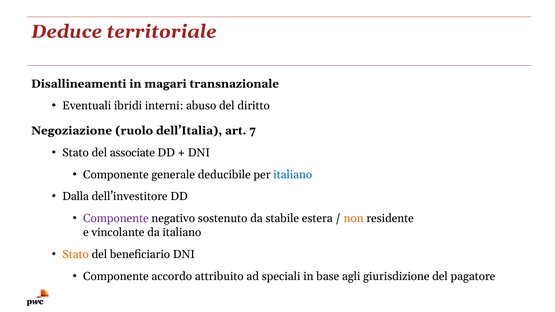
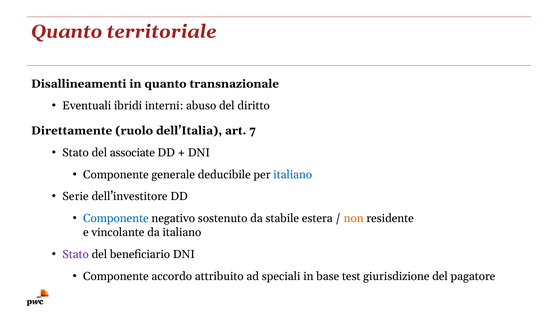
Deduce: Deduce -> Quanto (67, 32)
in magari: magari -> quanto (165, 84)
Negoziazione: Negoziazione -> Direttamente (72, 131)
Dalla: Dalla -> Serie (75, 197)
Componente colour: purple -> blue (116, 219)
Stato colour: orange -> purple (76, 254)
agli: agli -> test (351, 276)
